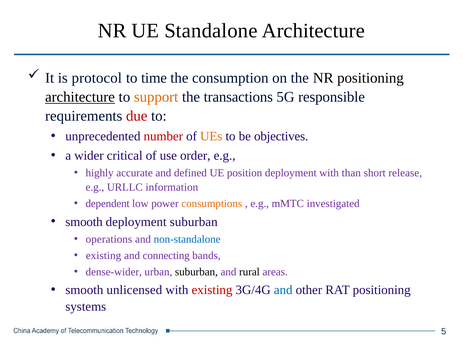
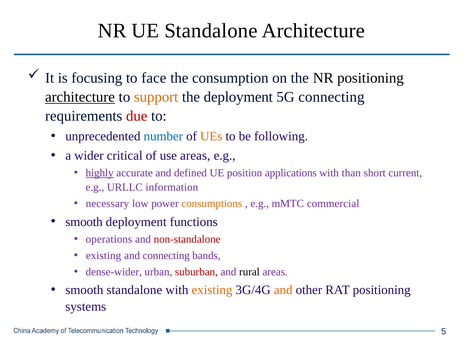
protocol: protocol -> focusing (97, 78)
time: time -> face (154, 78)
the transactions: transactions -> deployment (238, 97)
5G responsible: responsible -> connecting (331, 97)
number colour: red -> blue (163, 136)
objectives: objectives -> following (281, 136)
use order: order -> areas (195, 156)
highly underline: none -> present (100, 173)
position deployment: deployment -> applications (291, 173)
release: release -> current (405, 173)
dependent: dependent -> necessary (107, 204)
investigated: investigated -> commercial (333, 204)
deployment suburban: suburban -> functions (194, 222)
non-standalone colour: blue -> red (187, 239)
suburban colour: black -> red (196, 272)
smooth unlicensed: unlicensed -> standalone (134, 290)
existing colour: red -> orange (212, 290)
and colour: blue -> orange (283, 290)
